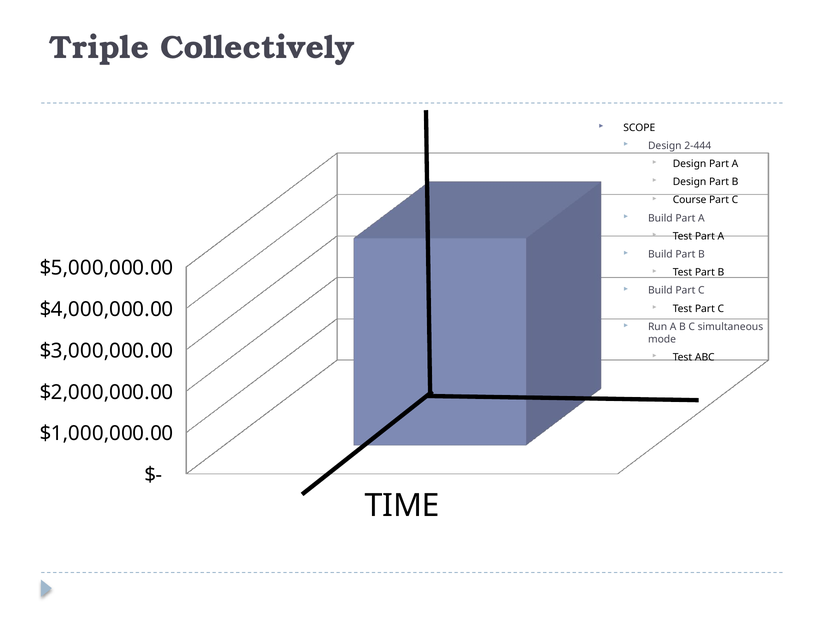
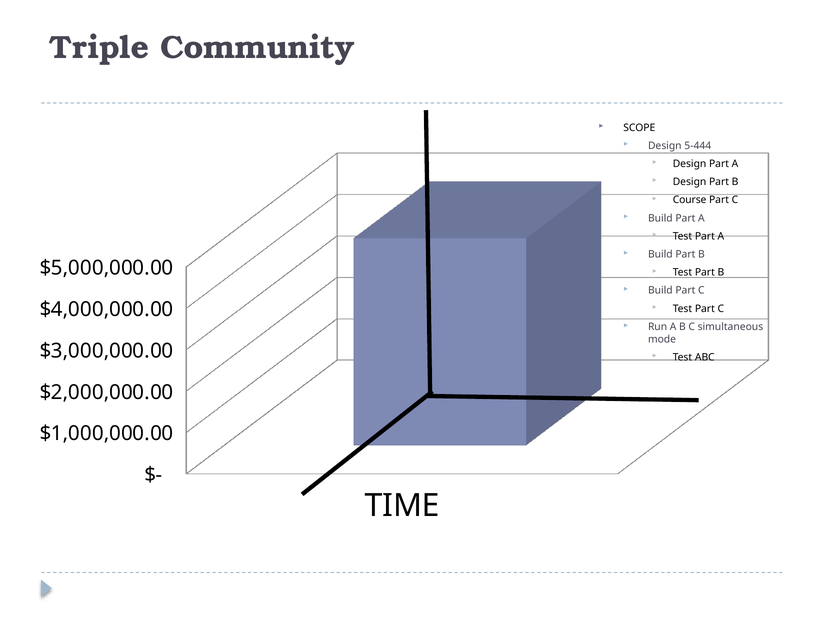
Collectively: Collectively -> Community (257, 48)
2-444: 2-444 -> 5-444 (698, 146)
